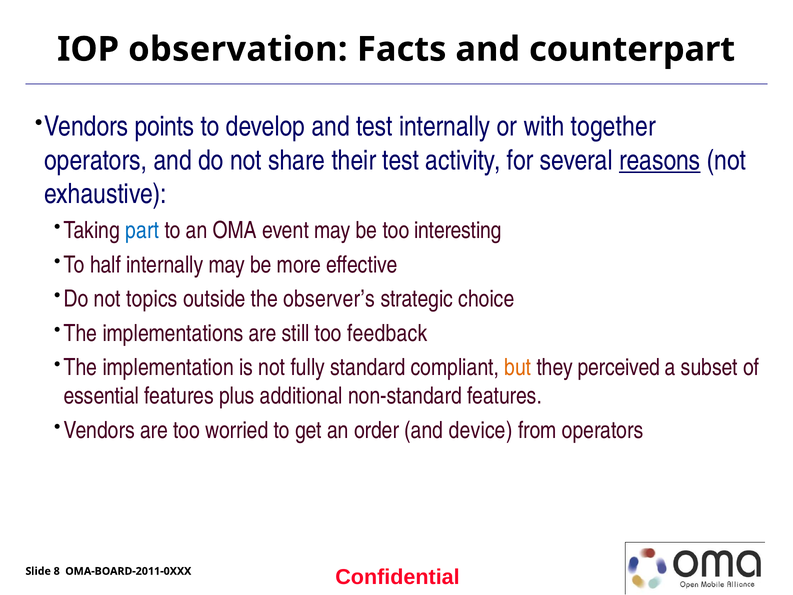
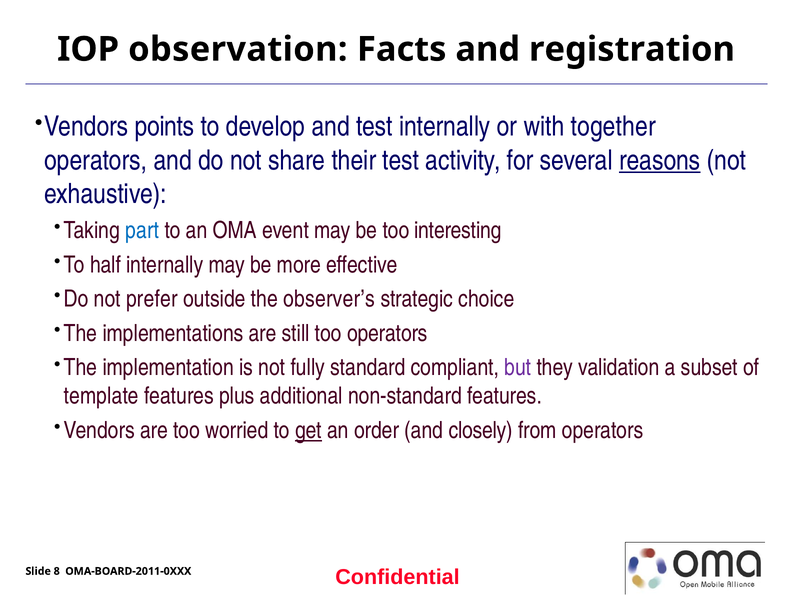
counterpart: counterpart -> registration (632, 49)
topics: topics -> prefer (152, 299)
too feedback: feedback -> operators (387, 333)
but colour: orange -> purple (518, 368)
perceived: perceived -> validation (619, 368)
essential: essential -> template (101, 396)
get underline: none -> present (308, 430)
device: device -> closely (481, 430)
